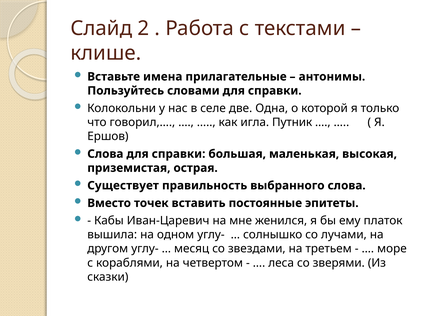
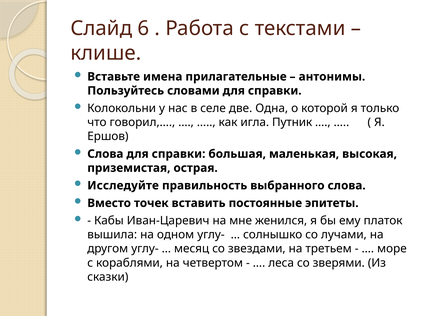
2: 2 -> 6 (143, 28)
Существует: Существует -> Исследуйте (123, 186)
